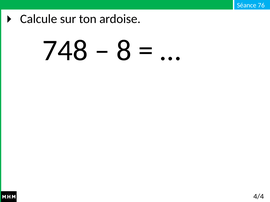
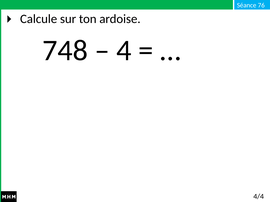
8: 8 -> 4 (124, 51)
